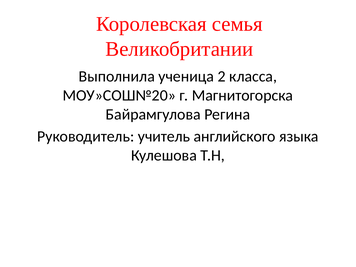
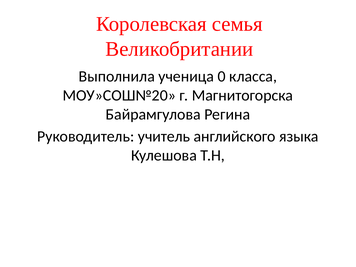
2: 2 -> 0 (222, 76)
